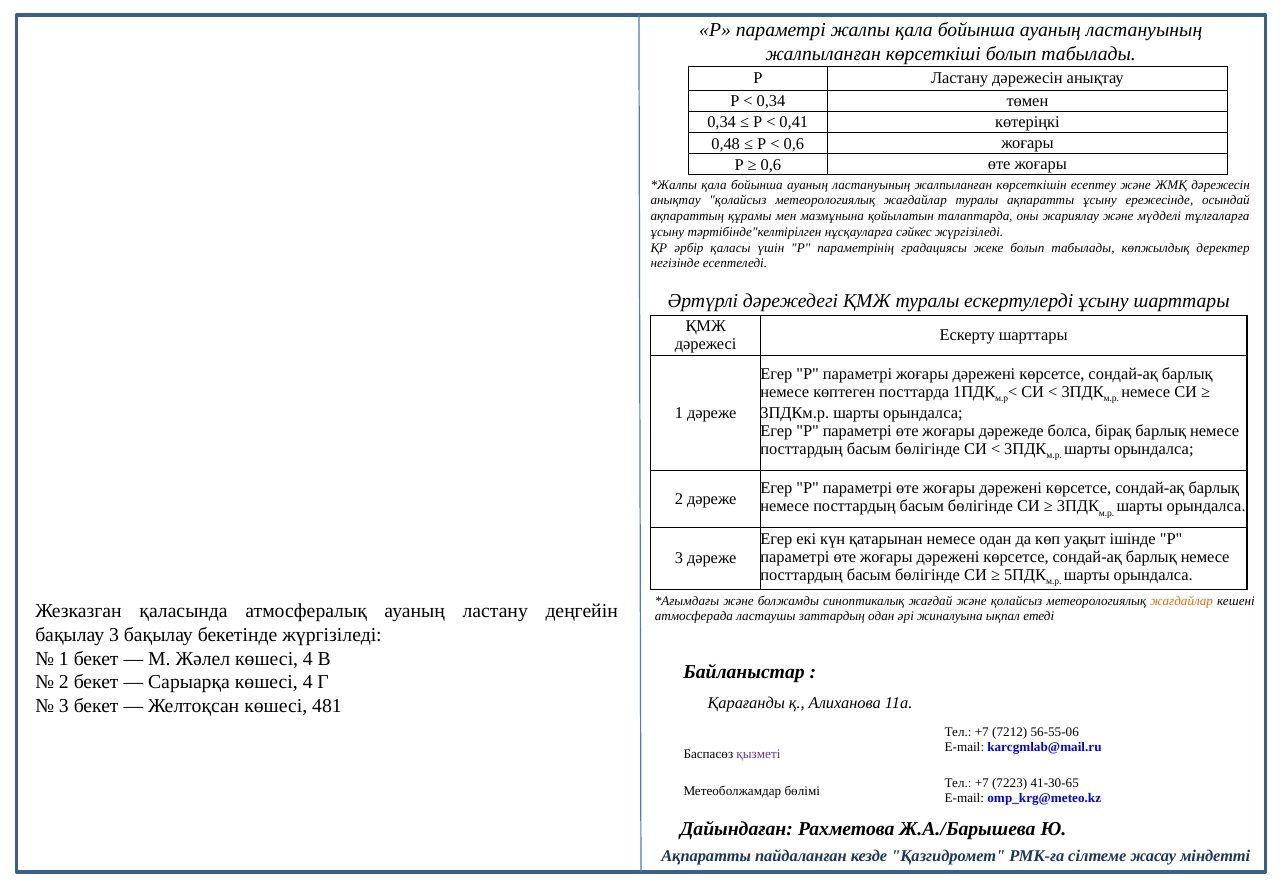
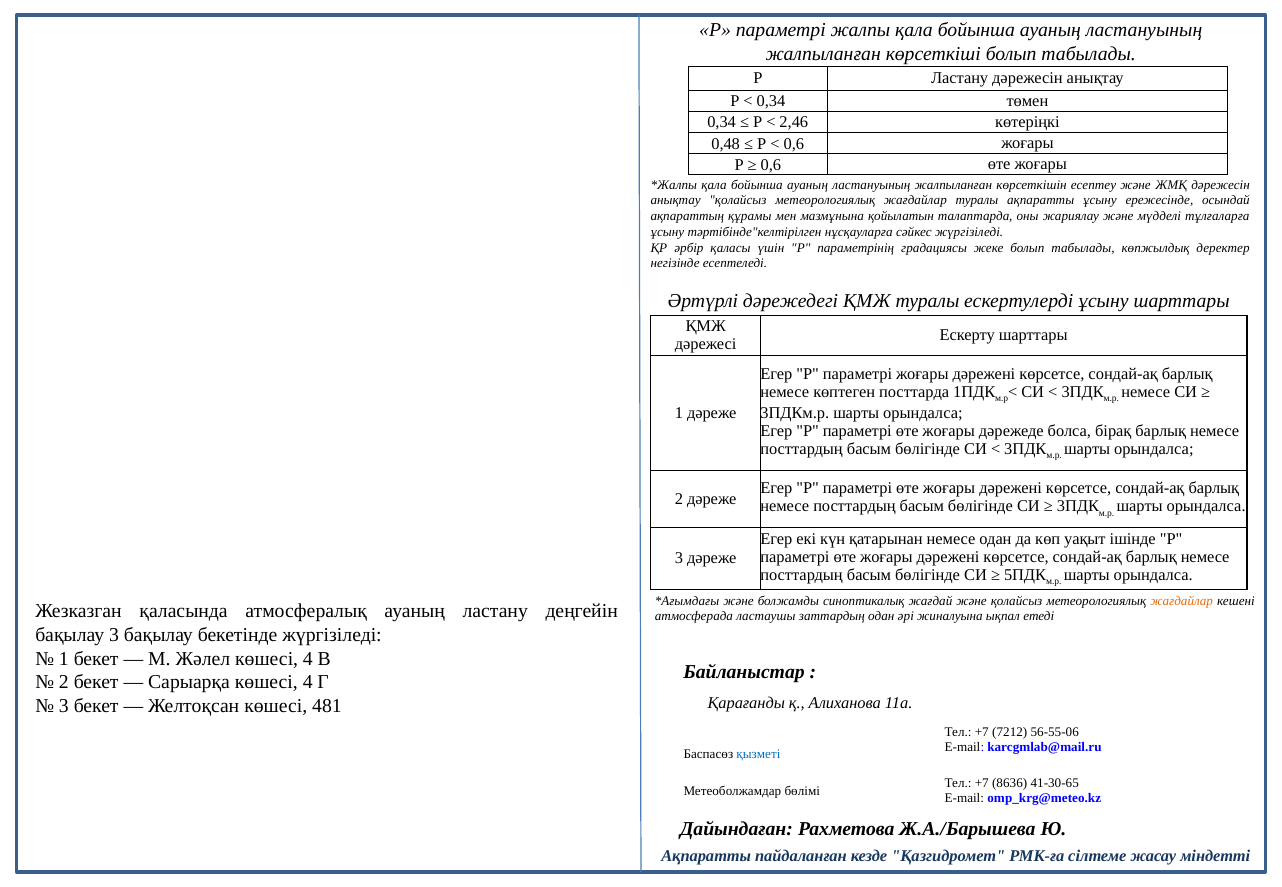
0,41: 0,41 -> 2,46 (794, 123)
қызметі colour: purple -> blue (758, 755)
7223: 7223 -> 8636 (1010, 784)
